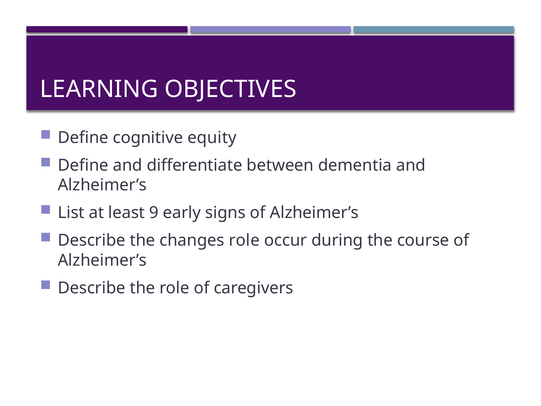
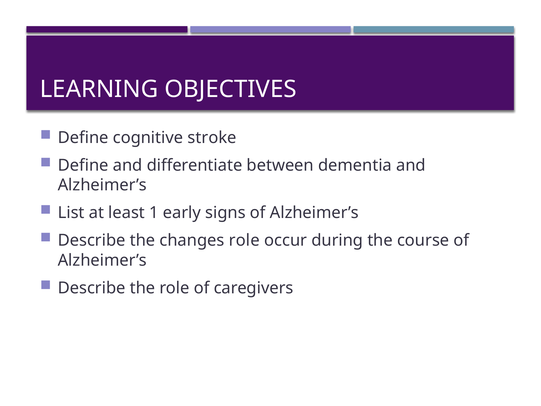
equity: equity -> stroke (212, 138)
9: 9 -> 1 (154, 213)
